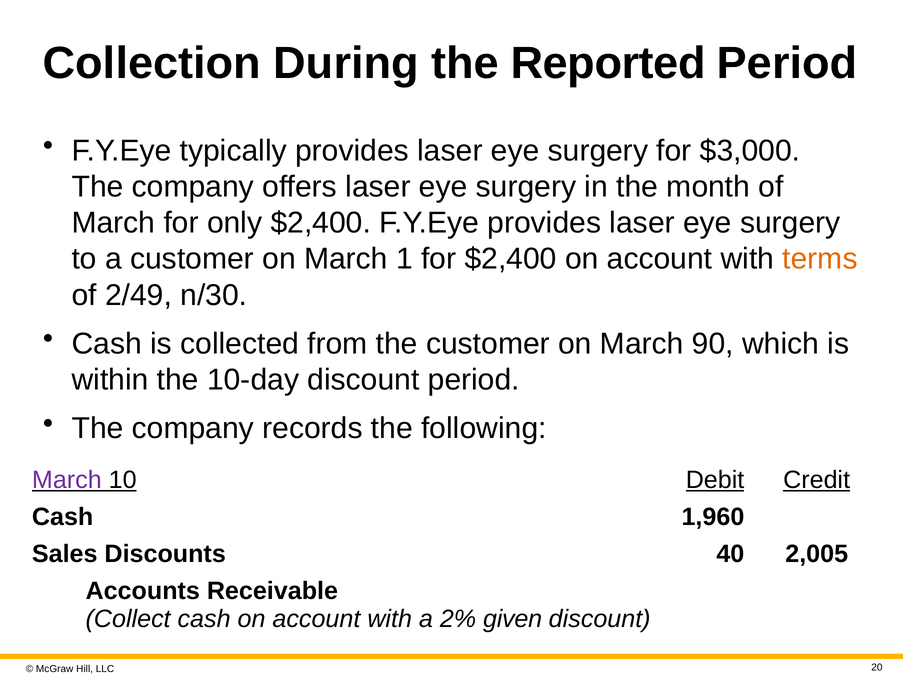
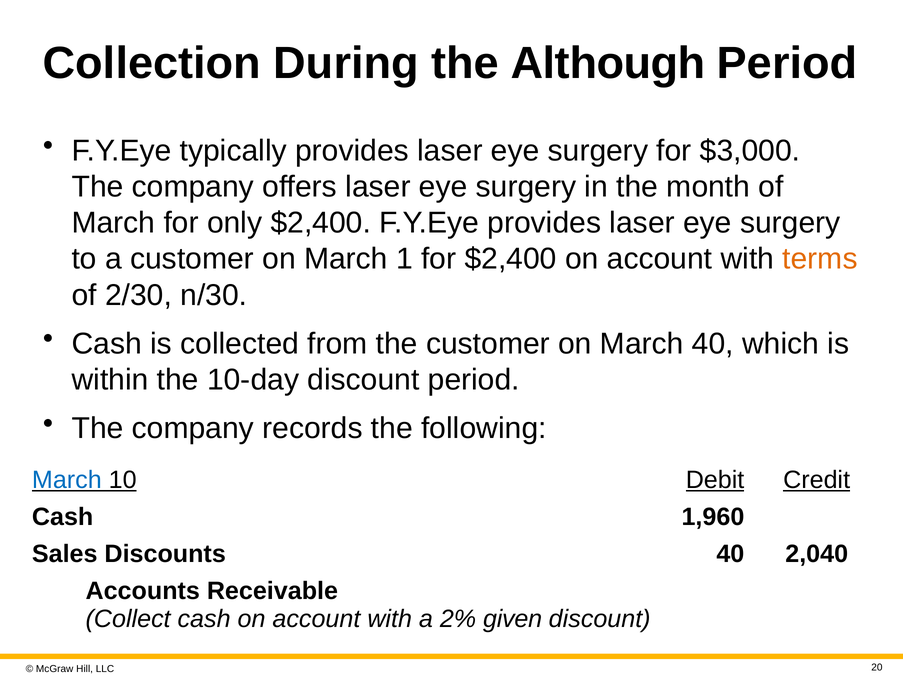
Reported: Reported -> Although (608, 63)
2/49: 2/49 -> 2/30 (139, 295)
March 90: 90 -> 40 (713, 344)
March colour: purple -> blue (67, 480)
2,005: 2,005 -> 2,040 (817, 554)
